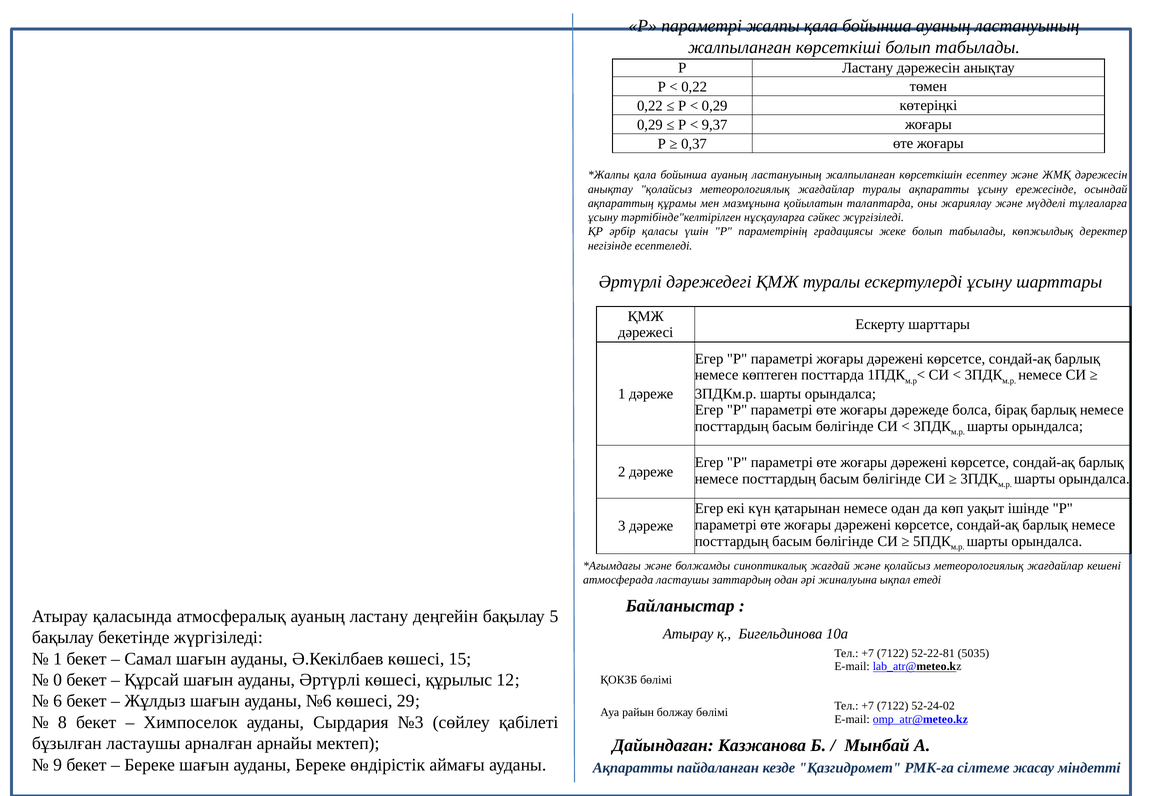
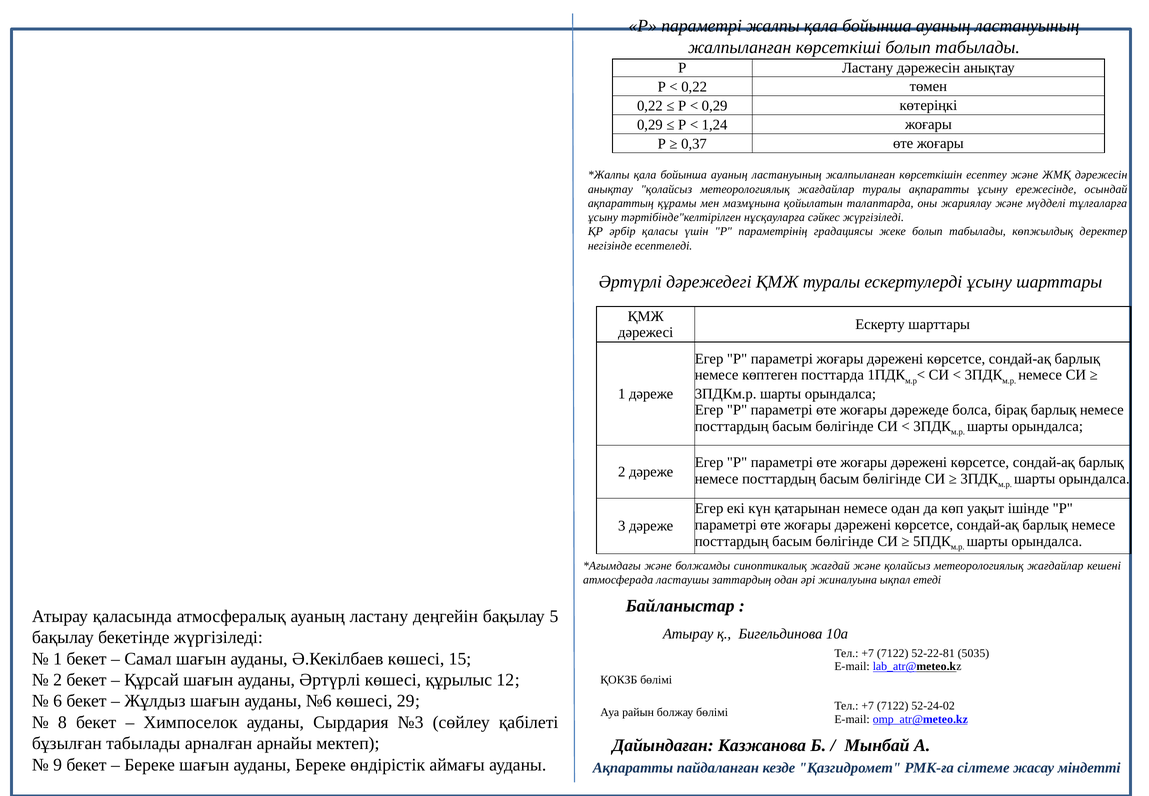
9,37: 9,37 -> 1,24 (715, 125)
0: 0 -> 2 (58, 679)
бұзылған ластаушы: ластаушы -> табылады (143, 743)
